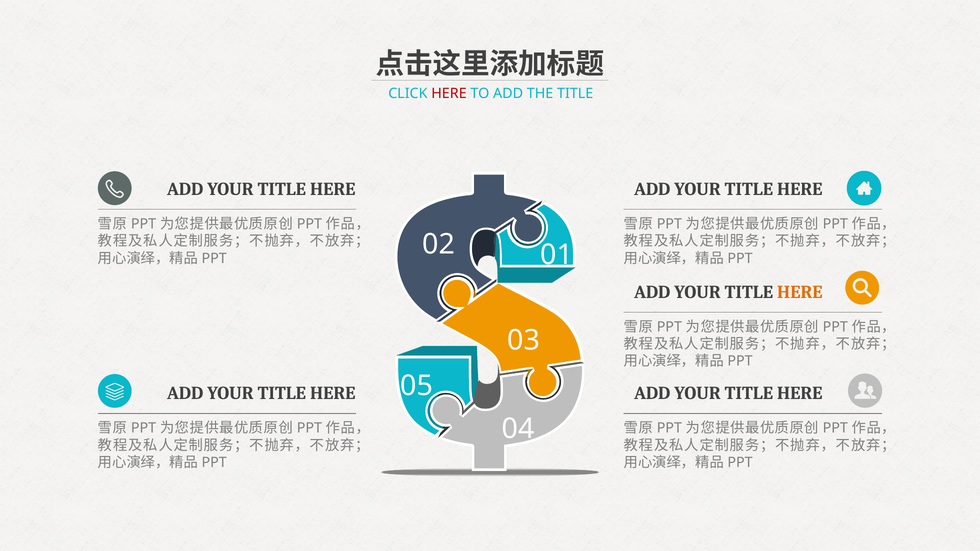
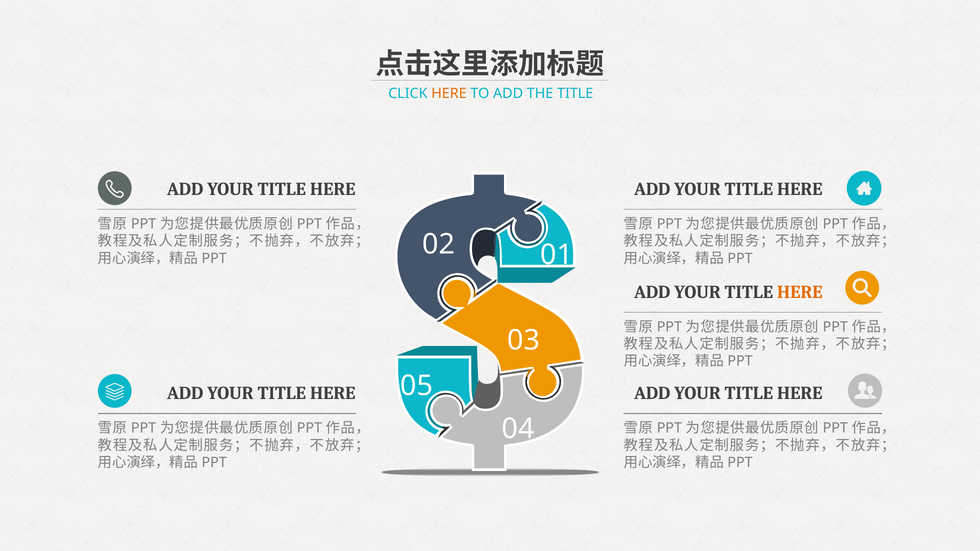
HERE colour: red -> orange (449, 93)
